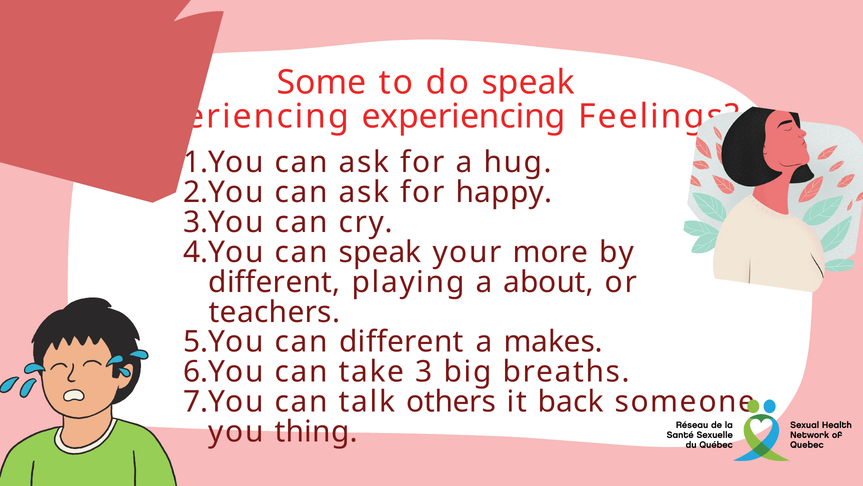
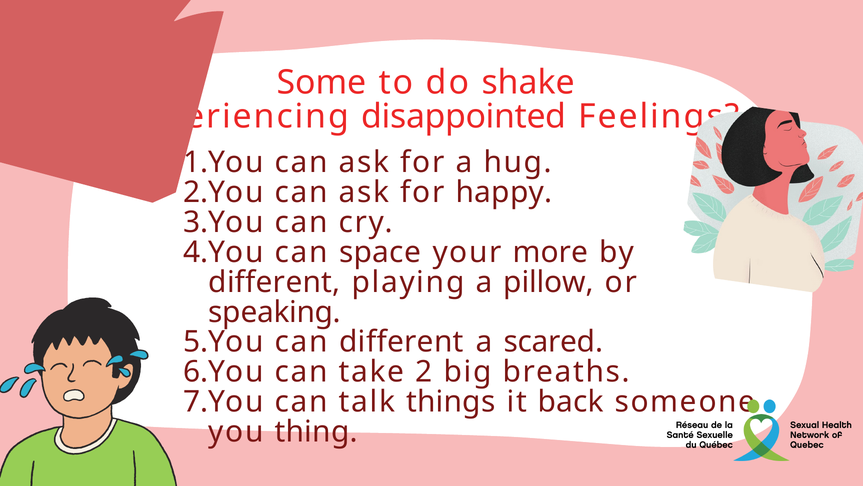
do speak: speak -> shake (528, 82)
experiencing: experiencing -> disappointed (464, 116)
can speak: speak -> space (380, 252)
about: about -> pillow (549, 282)
teachers: teachers -> speaking (275, 312)
makes: makes -> scared (553, 342)
3: 3 -> 2 (424, 372)
others: others -> things (451, 401)
